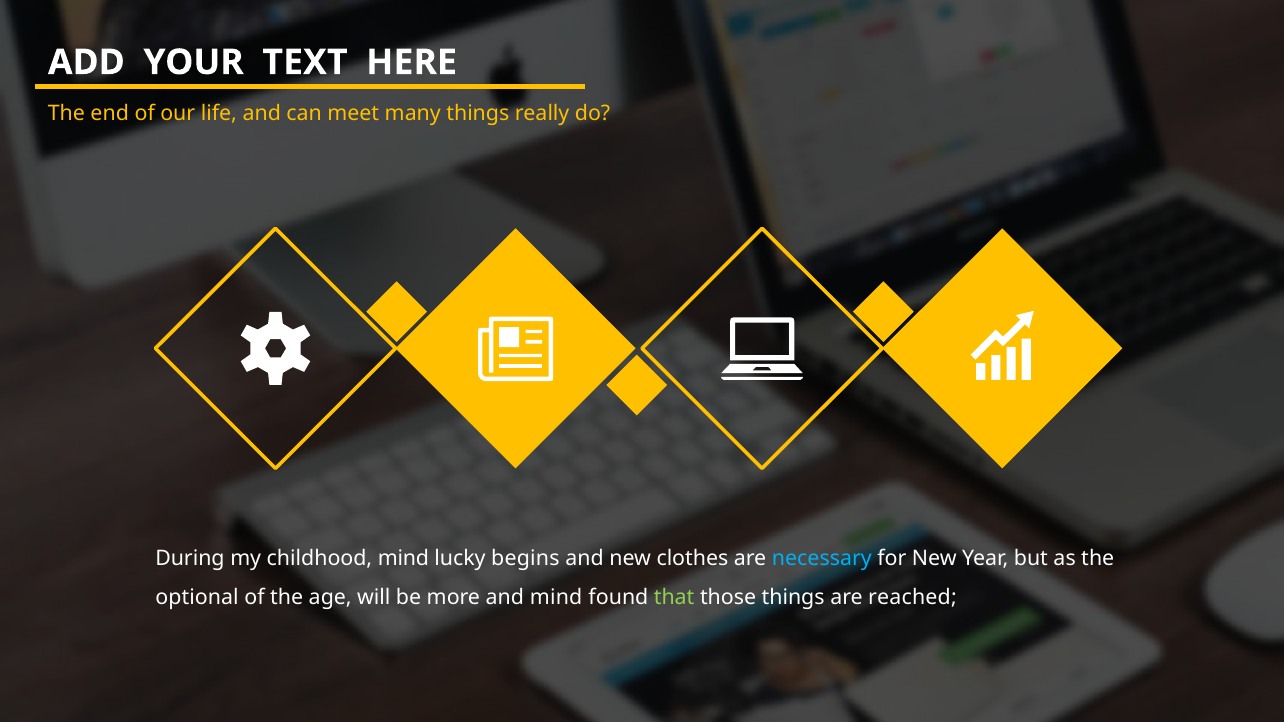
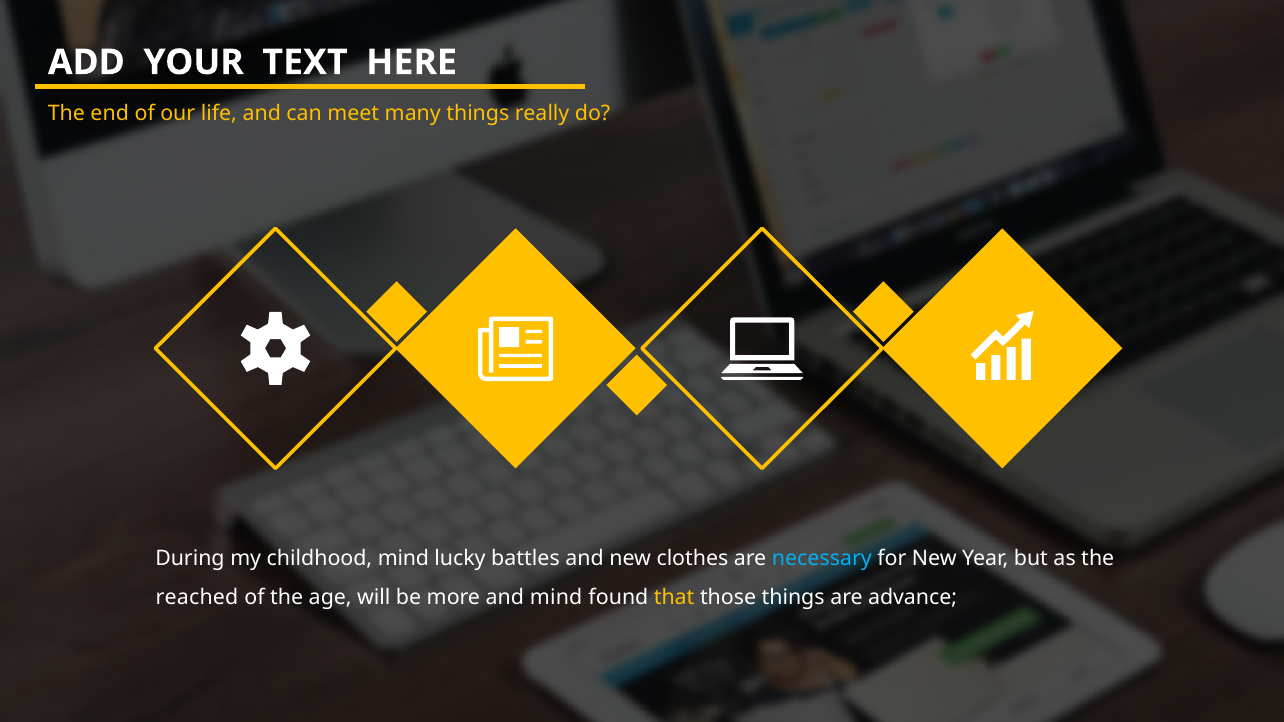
begins: begins -> battles (525, 559)
optional: optional -> reached (197, 597)
that colour: light green -> yellow (674, 597)
reached: reached -> advance (913, 597)
